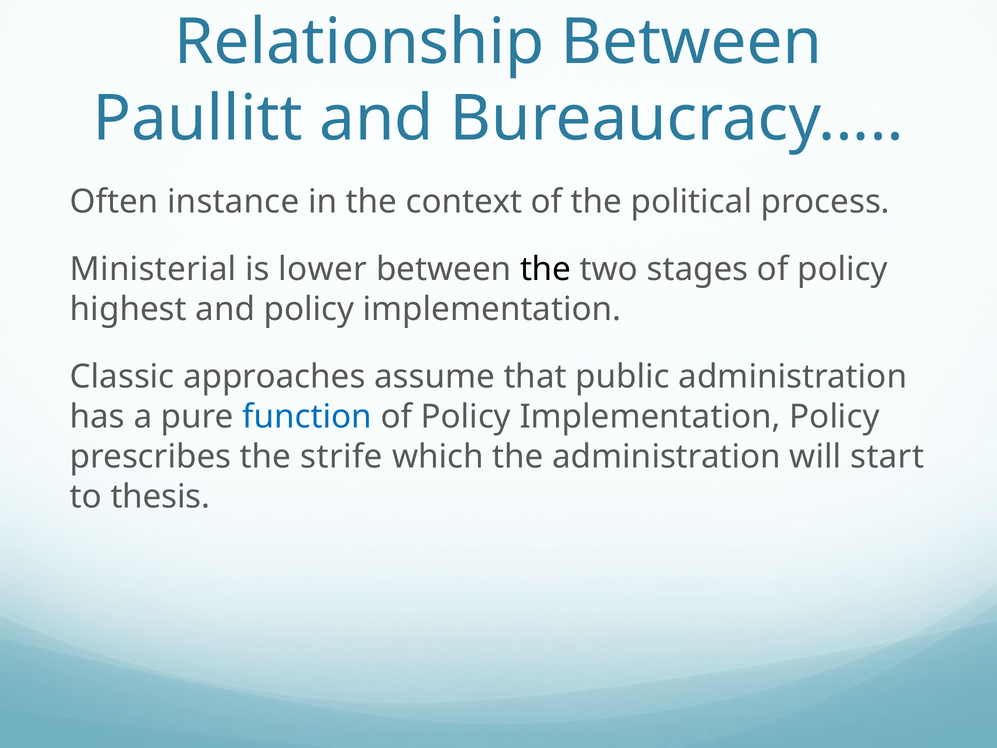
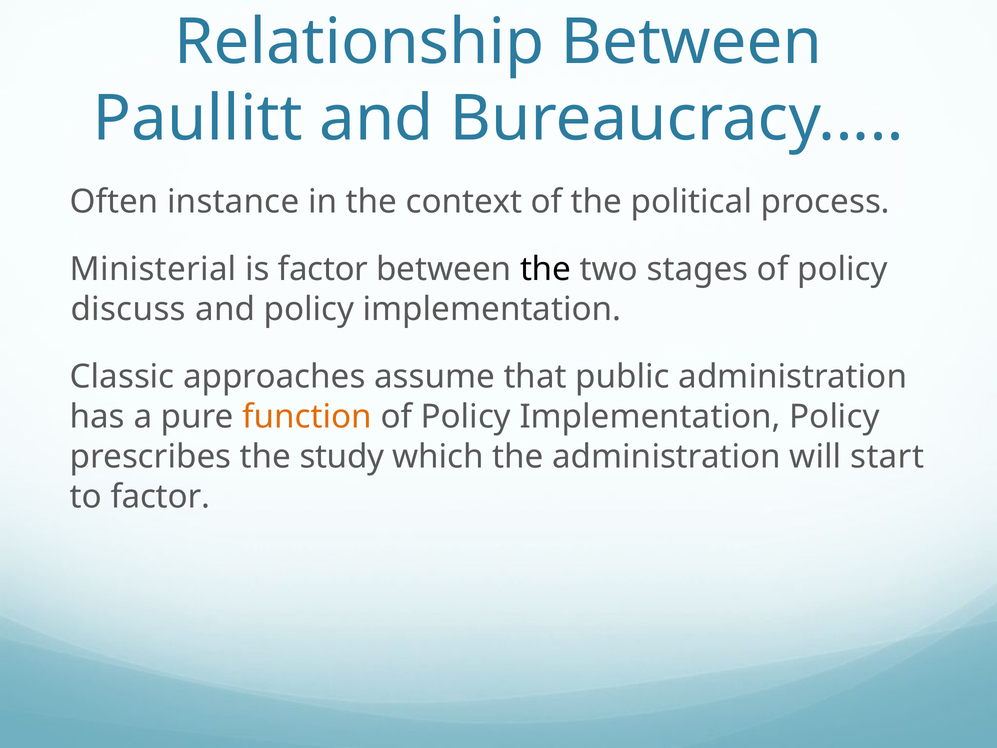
is lower: lower -> factor (323, 269)
highest: highest -> discuss (128, 309)
function colour: blue -> orange (307, 417)
strife: strife -> study (342, 457)
to thesis: thesis -> factor (160, 496)
